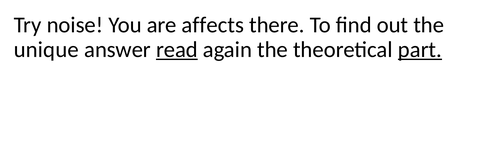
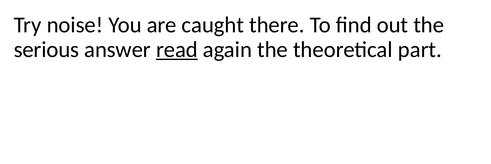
affects: affects -> caught (213, 25)
unique: unique -> serious (46, 49)
part underline: present -> none (420, 49)
